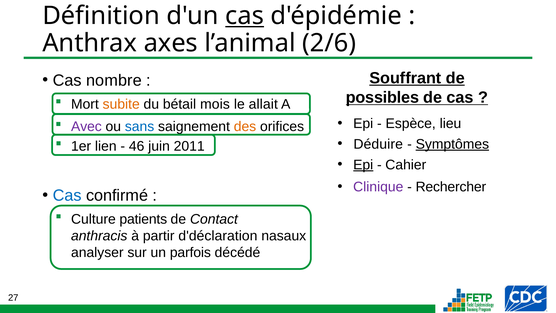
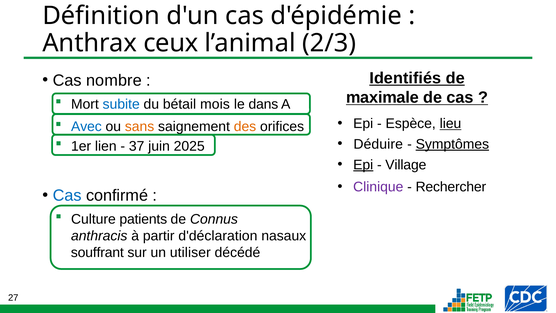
cas underline: present -> none (245, 16)
axes: axes -> ceux (171, 43)
2/6: 2/6 -> 2/3 (329, 43)
Souffrant: Souffrant -> Identifiés (405, 78)
possibles: possibles -> maximale (382, 97)
subite colour: orange -> blue (121, 104)
allait: allait -> dans (263, 104)
lieu underline: none -> present (450, 124)
Avec colour: purple -> blue (86, 127)
sans colour: blue -> orange (140, 127)
46: 46 -> 37 (137, 146)
2011: 2011 -> 2025 (189, 146)
Cahier: Cahier -> Village (406, 165)
Contact: Contact -> Connus (214, 219)
analyser: analyser -> souffrant (97, 253)
parfois: parfois -> utiliser (190, 253)
